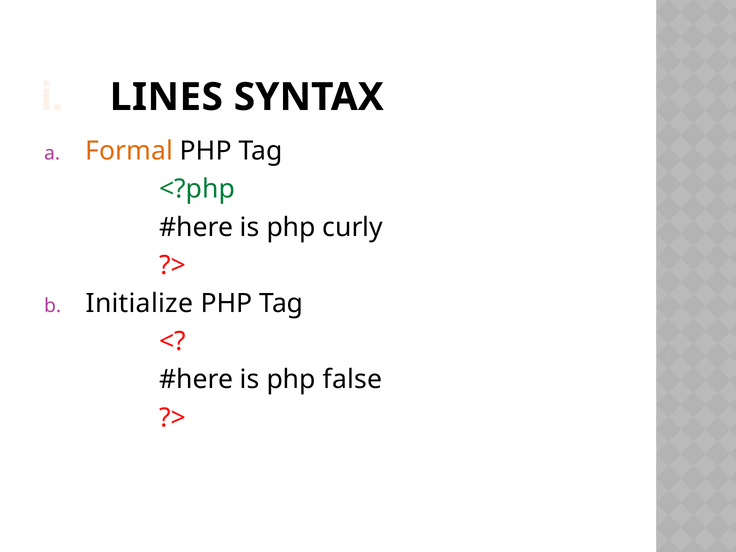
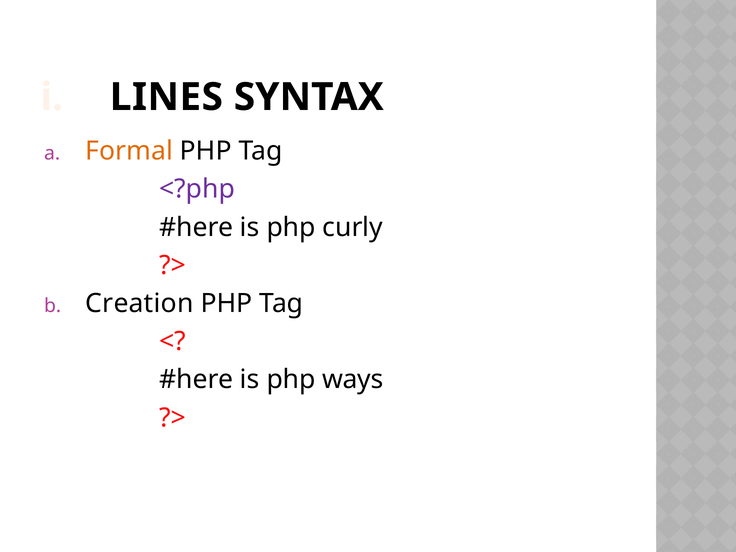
<?php colour: green -> purple (197, 189)
Initialize: Initialize -> Creation (139, 303)
false: false -> ways (353, 380)
